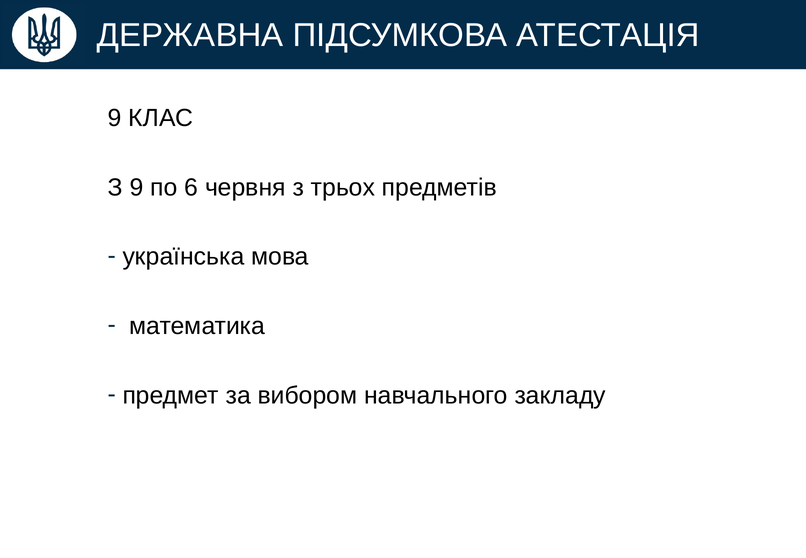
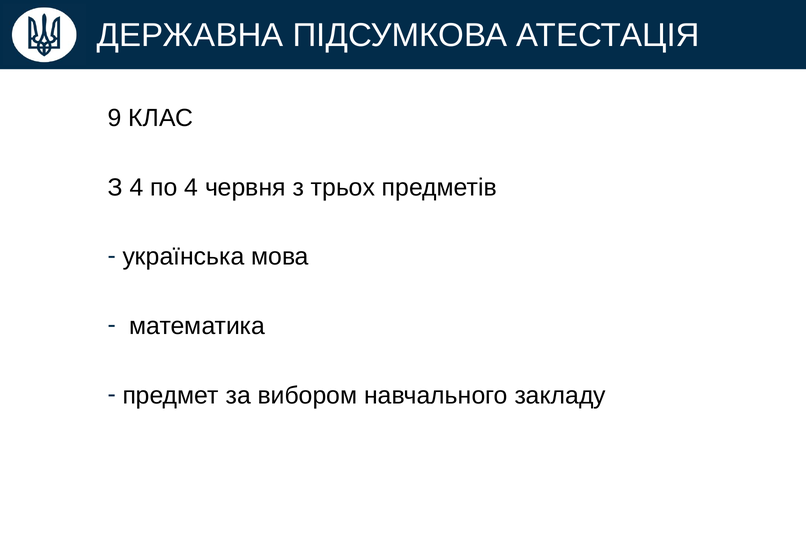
З 9: 9 -> 4 (136, 187)
по 6: 6 -> 4 (191, 187)
